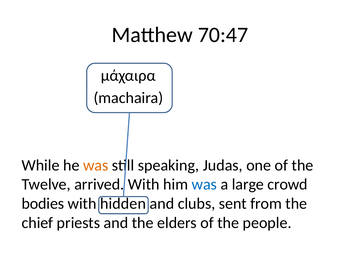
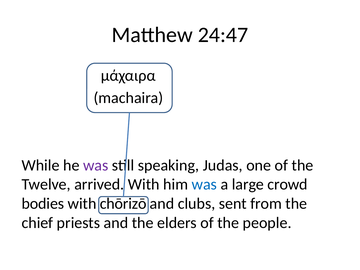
70:47: 70:47 -> 24:47 (223, 35)
was colour: orange -> purple (96, 165)
hidden: hidden -> chōrizō (123, 204)
